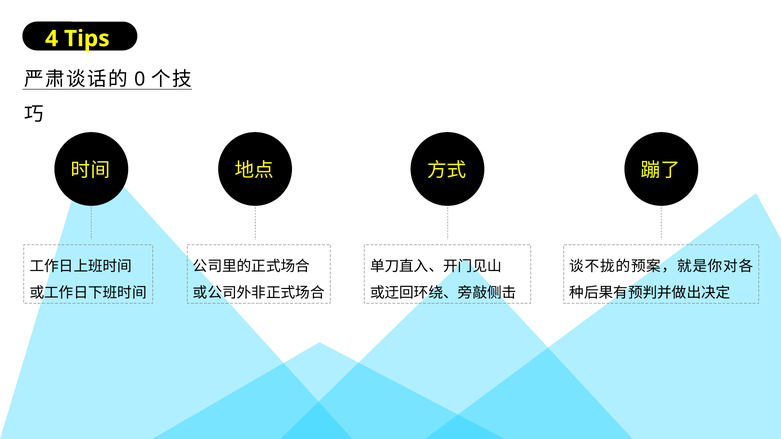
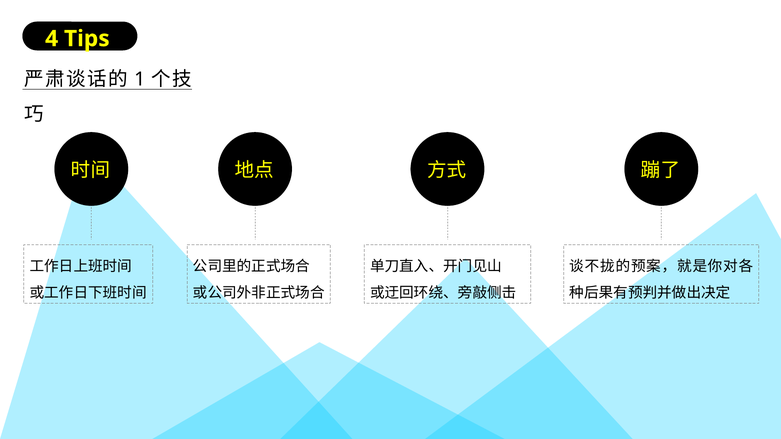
0: 0 -> 1 (140, 79)
